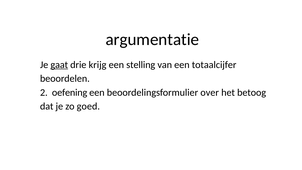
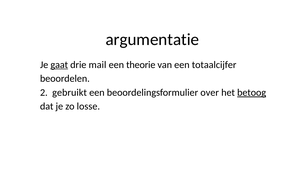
krijg: krijg -> mail (98, 65)
stelling: stelling -> theorie (141, 65)
oefening: oefening -> gebruikt (70, 92)
betoog underline: none -> present (252, 92)
goed: goed -> losse (88, 106)
